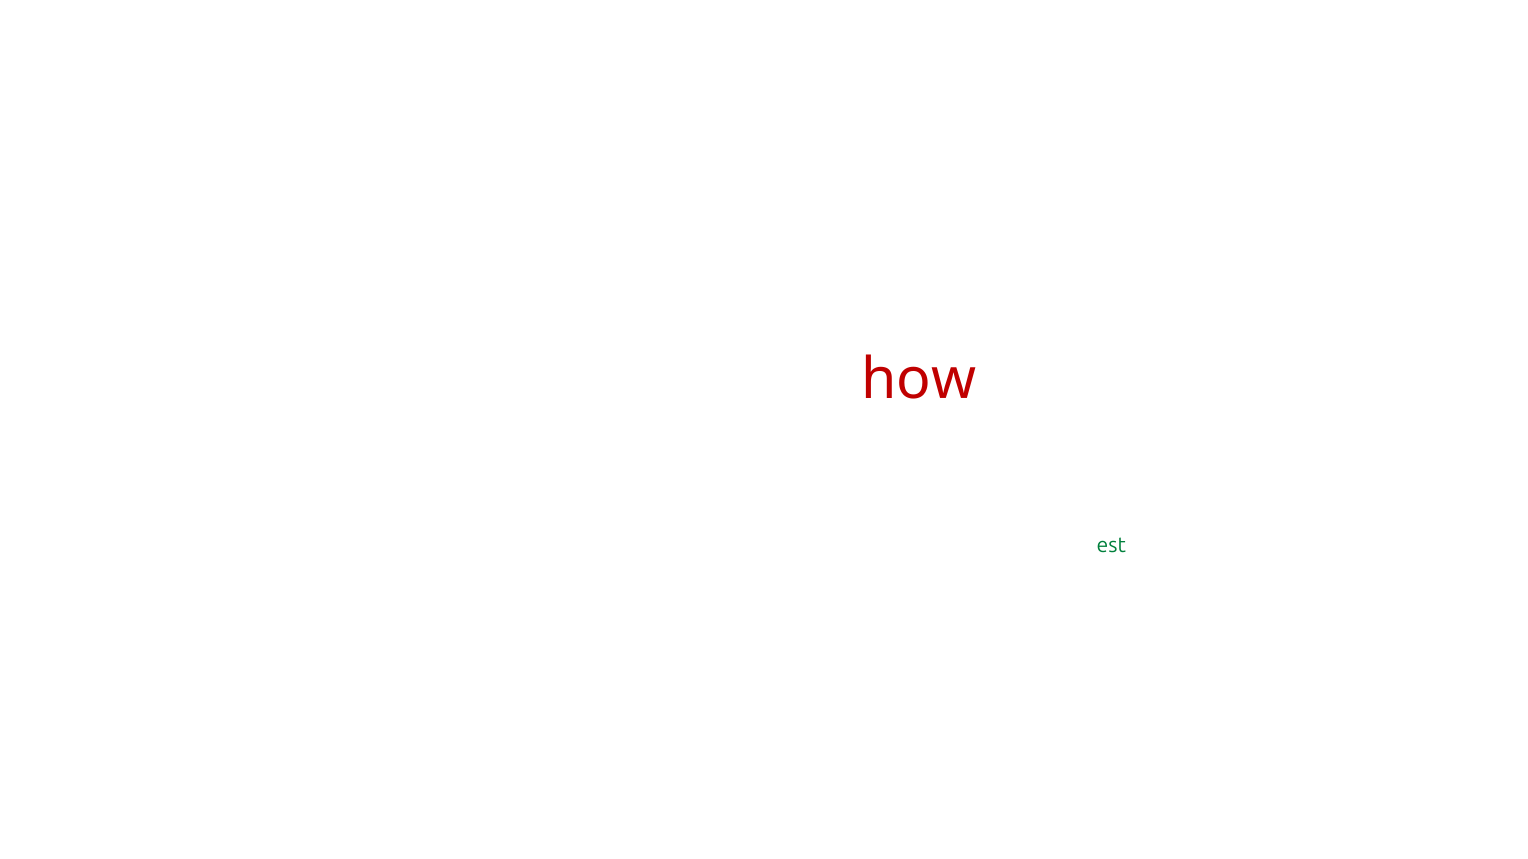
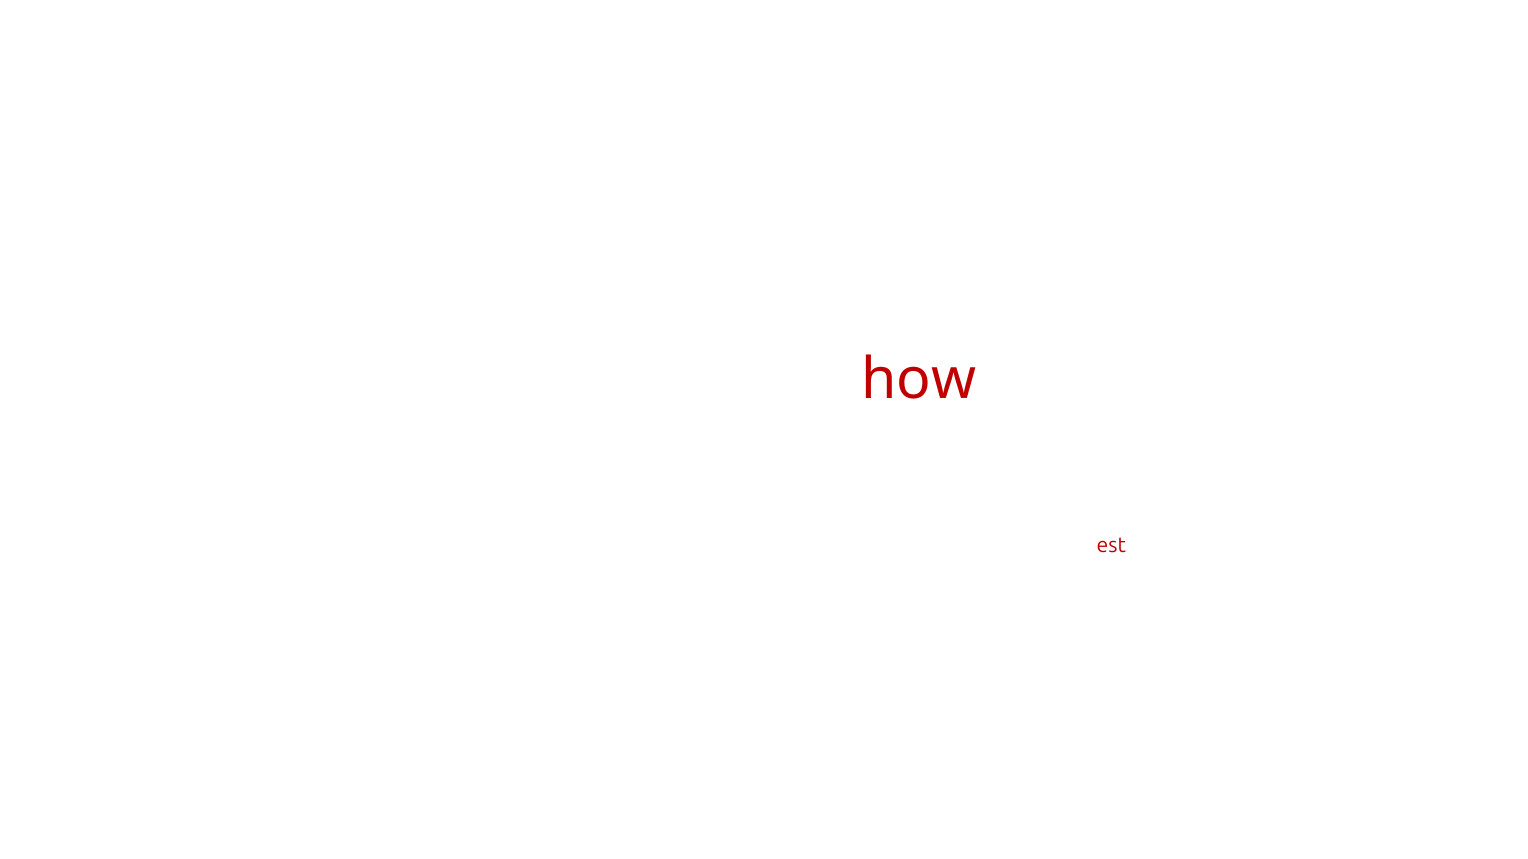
est colour: green -> red (1111, 545)
